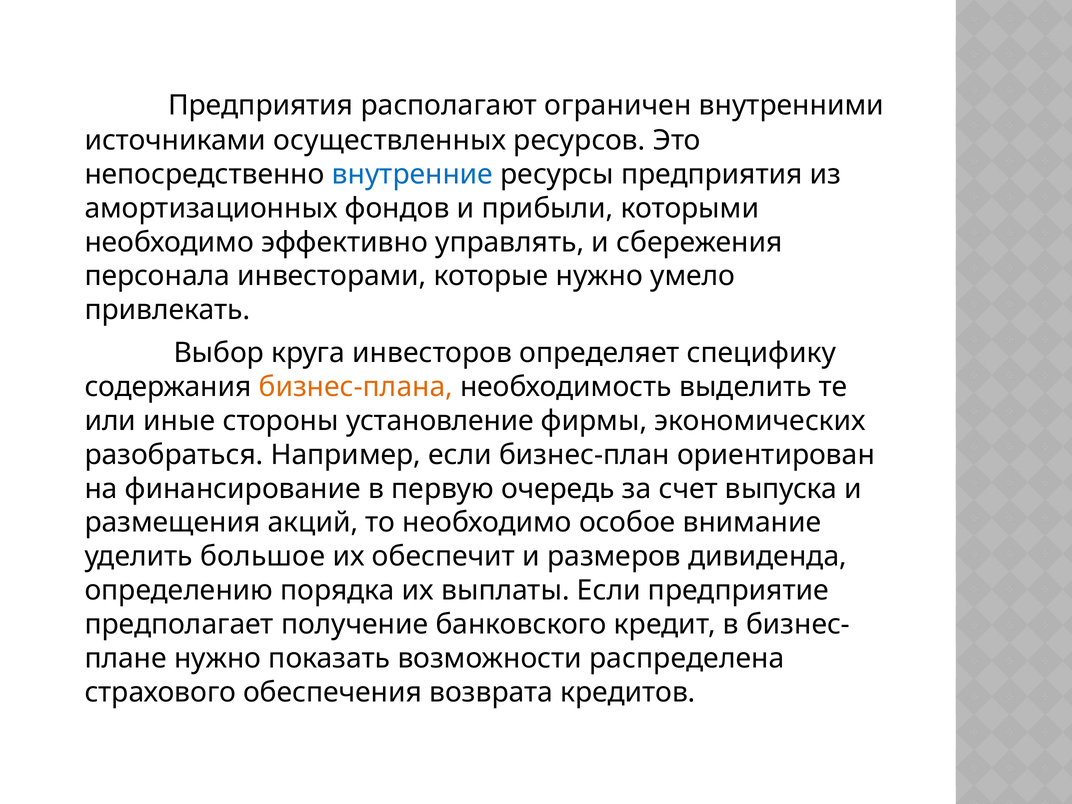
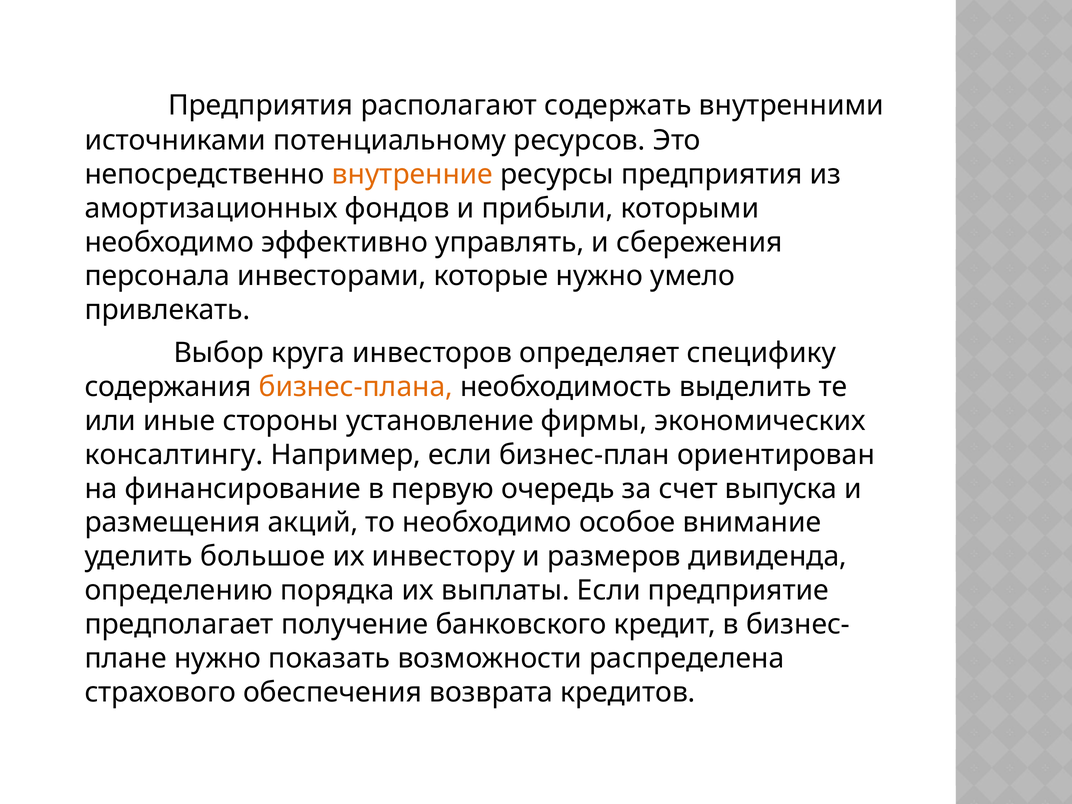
ограничен: ограничен -> содержать (618, 105)
осуществленных: осуществленных -> потенциальному (390, 140)
внутренние colour: blue -> orange (412, 174)
разобраться: разобраться -> консалтингу (174, 455)
обеспечит: обеспечит -> инвестору (443, 557)
